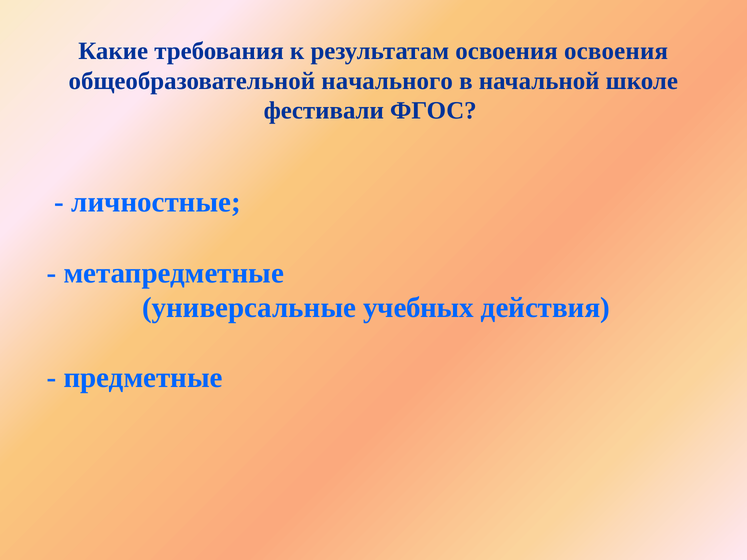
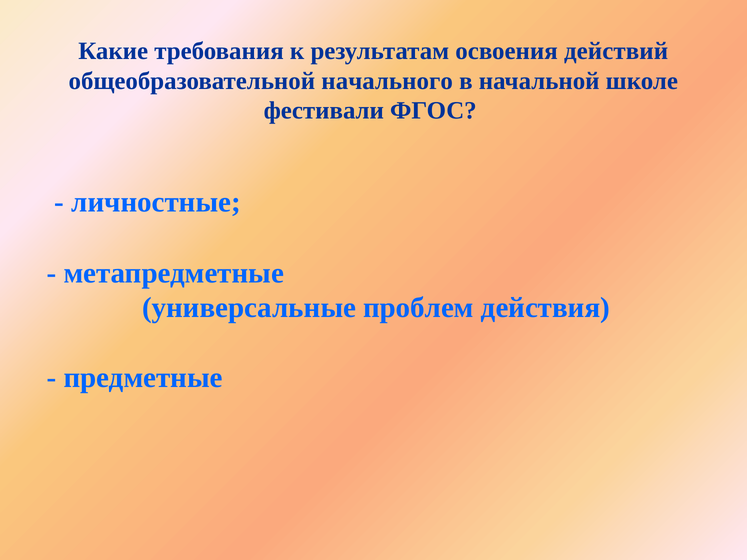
освоения освоения: освоения -> действий (616, 51)
учебных: учебных -> проблем (418, 308)
